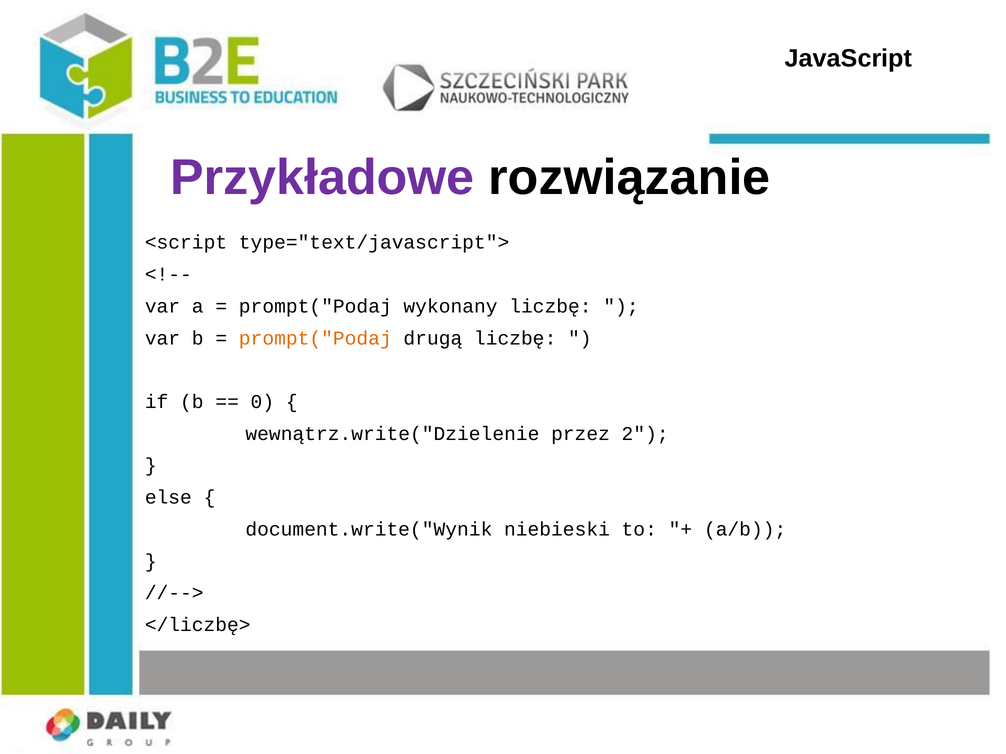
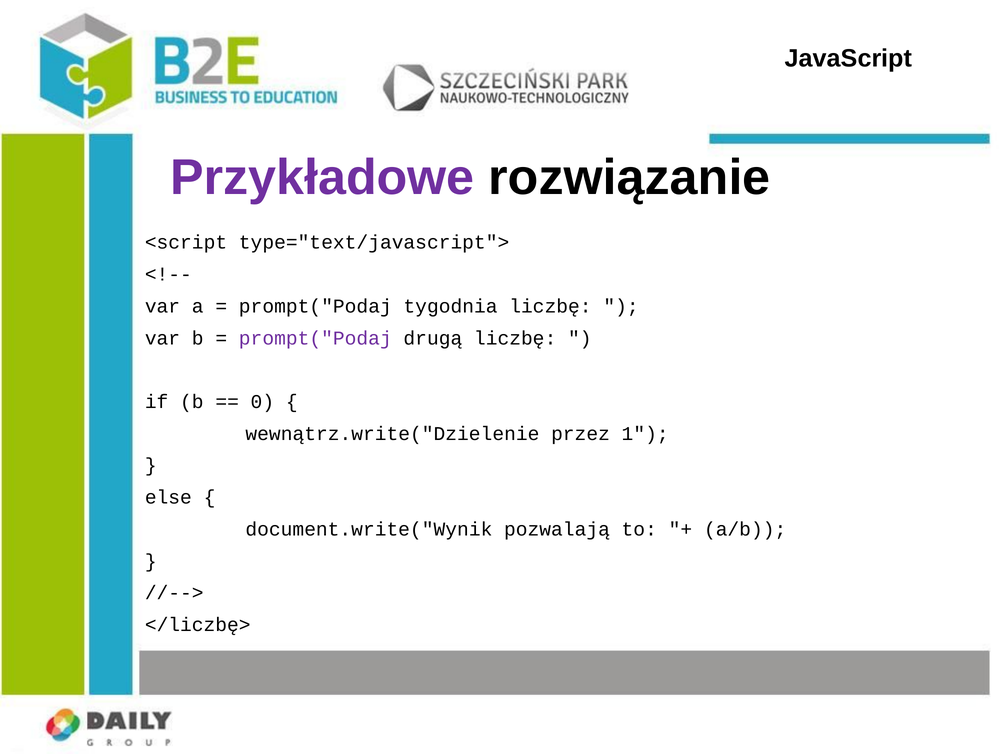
wykonany: wykonany -> tygodnia (451, 306)
prompt("Podaj colour: orange -> purple (315, 338)
2: 2 -> 1 (645, 434)
niebieski: niebieski -> pozwalają (557, 530)
